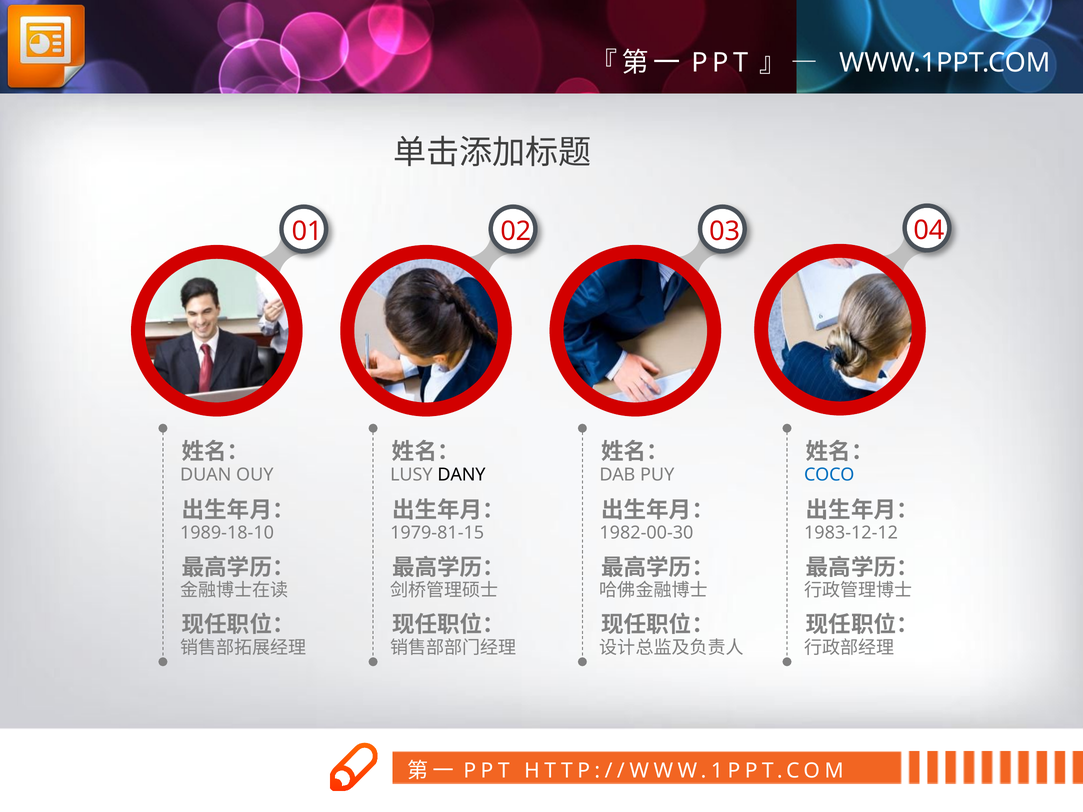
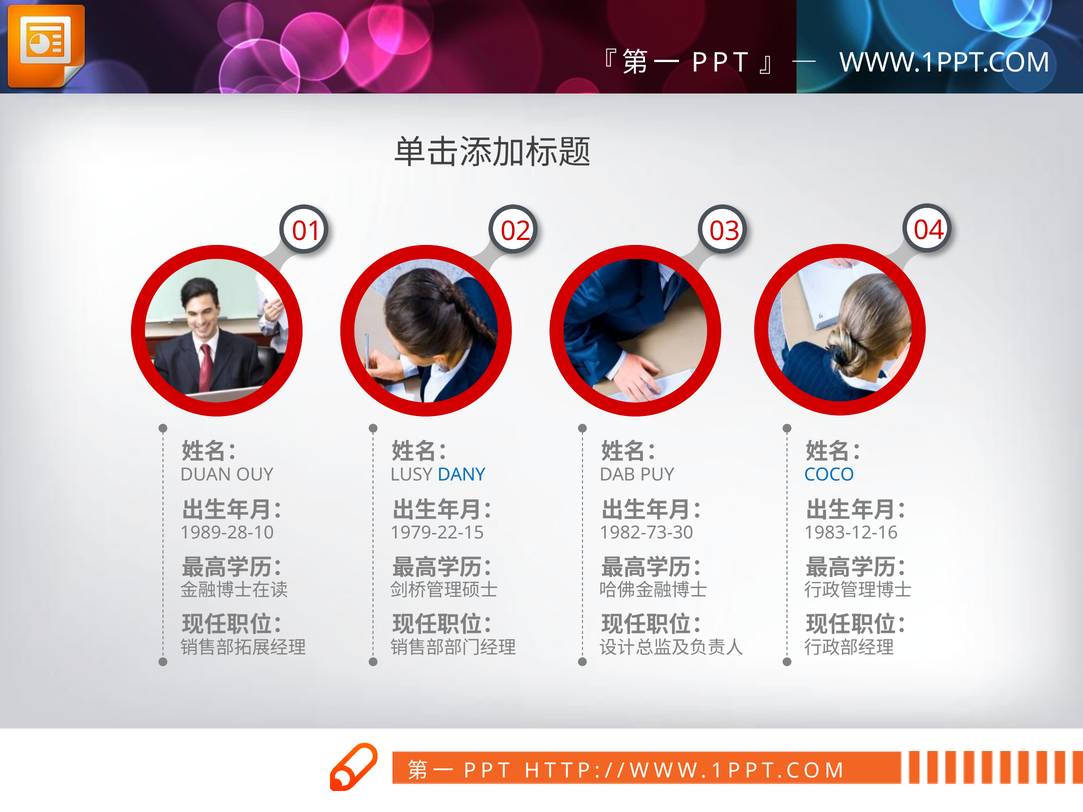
DANY colour: black -> blue (461, 475)
1989-18-10: 1989-18-10 -> 1989-28-10 (227, 533)
1979-81-15: 1979-81-15 -> 1979-22-15 (437, 533)
1982-00-30: 1982-00-30 -> 1982-73-30 (646, 533)
1983-12-12: 1983-12-12 -> 1983-12-16 (851, 533)
